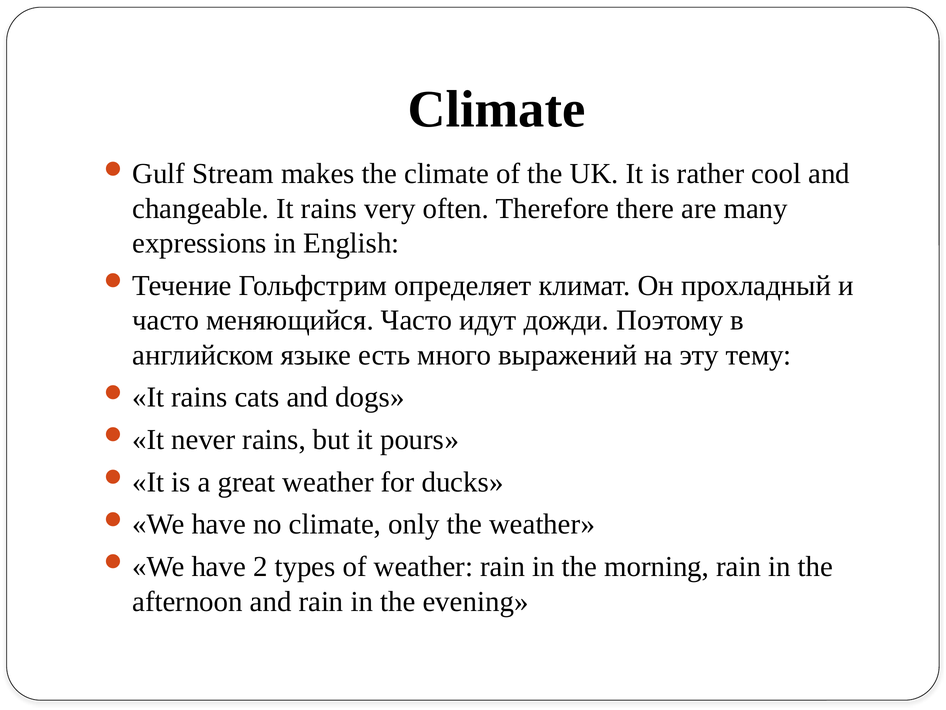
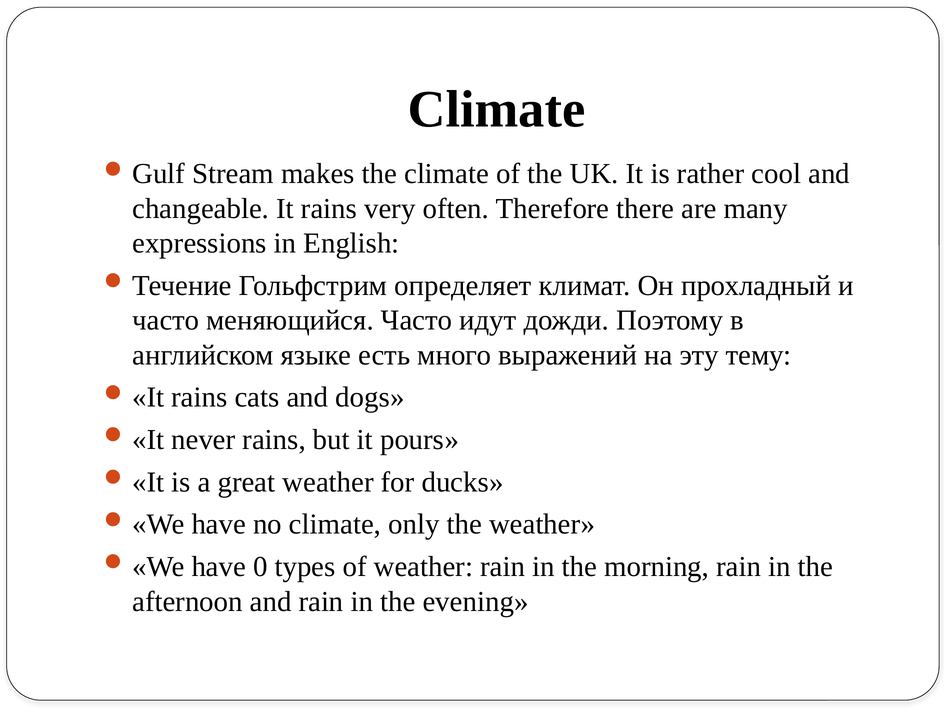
2: 2 -> 0 (260, 566)
